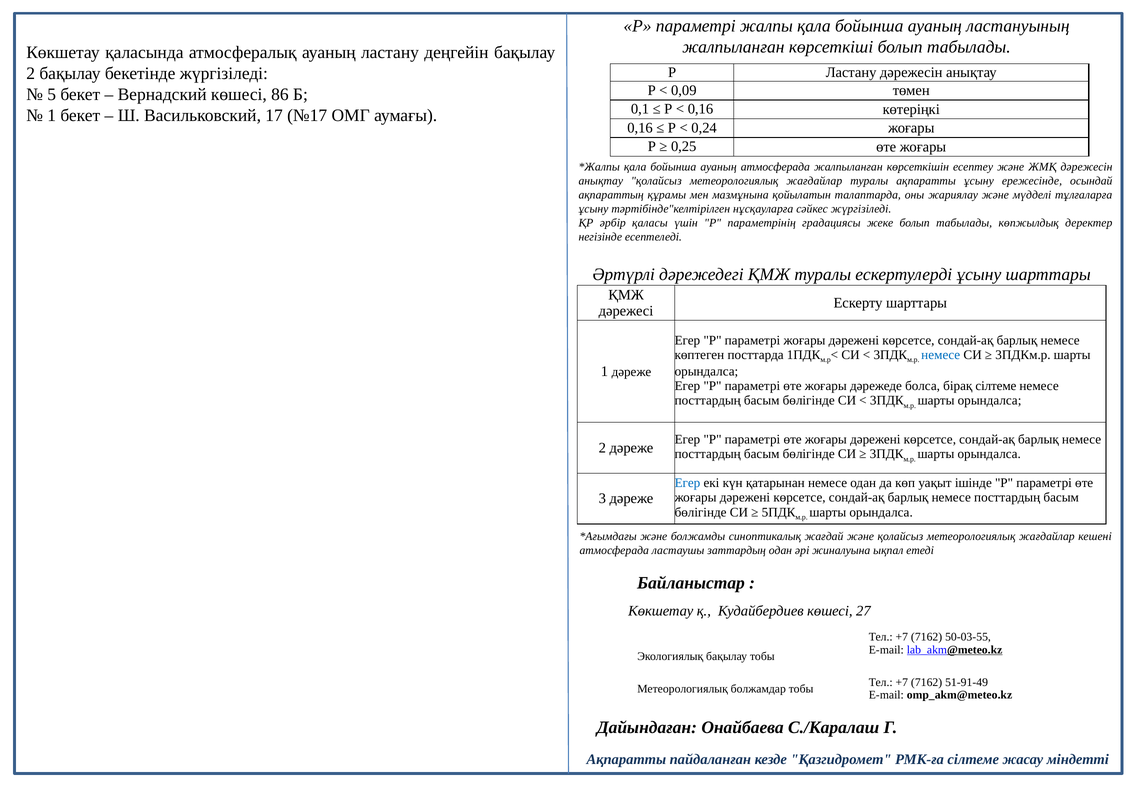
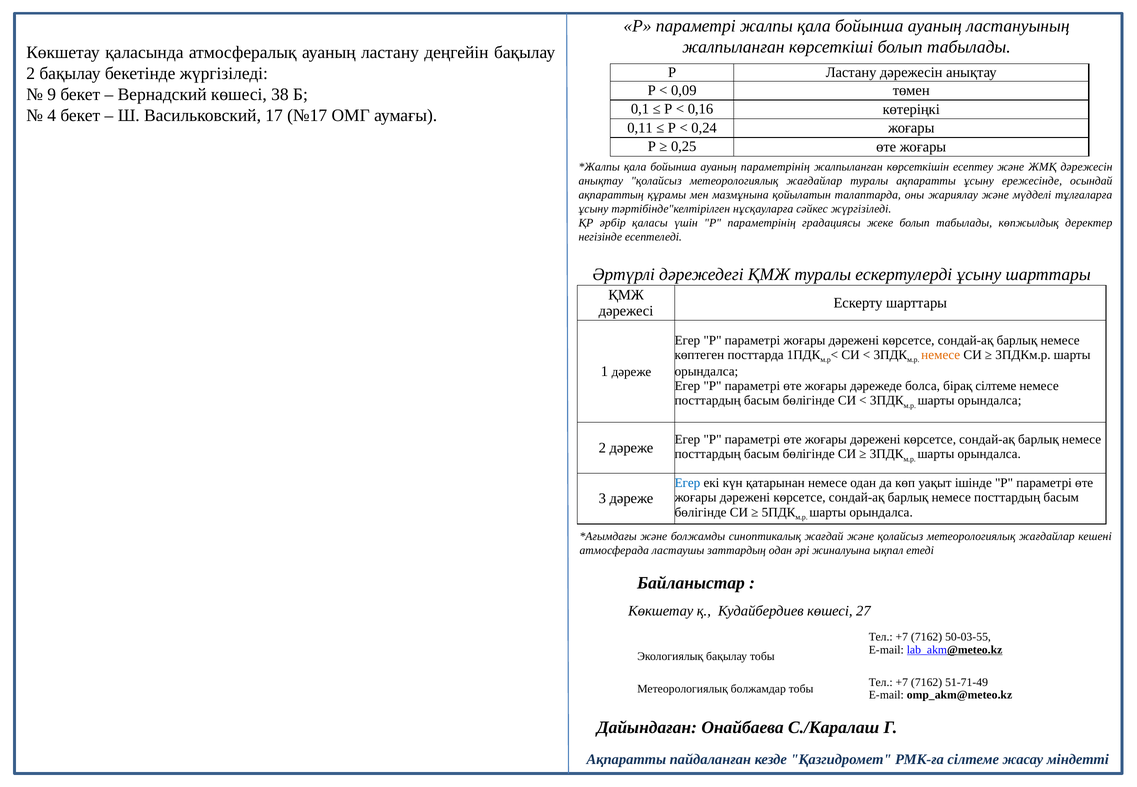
5: 5 -> 9 (52, 95)
86: 86 -> 38 (280, 95)
1: 1 -> 4 (52, 116)
0,16: 0,16 -> 0,11 (640, 128)
ауаның атмосферада: атмосферада -> параметрінің (775, 167)
немесе colour: blue -> orange (941, 355)
51-91-49: 51-91-49 -> 51-71-49 (967, 682)
